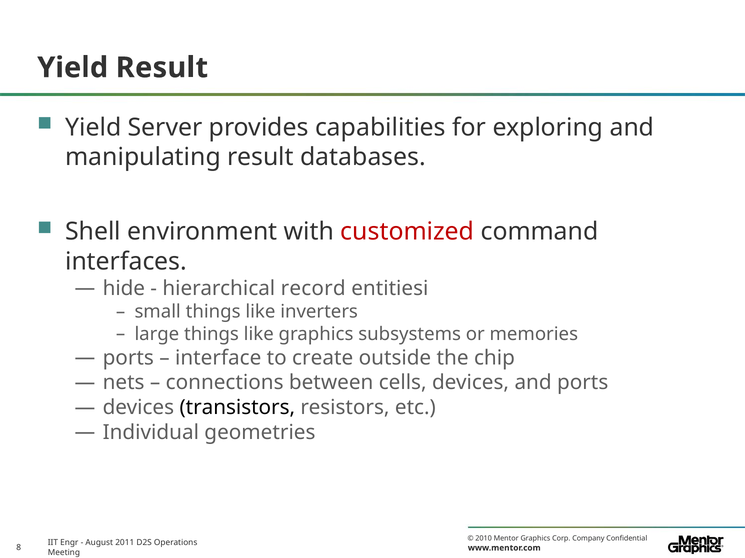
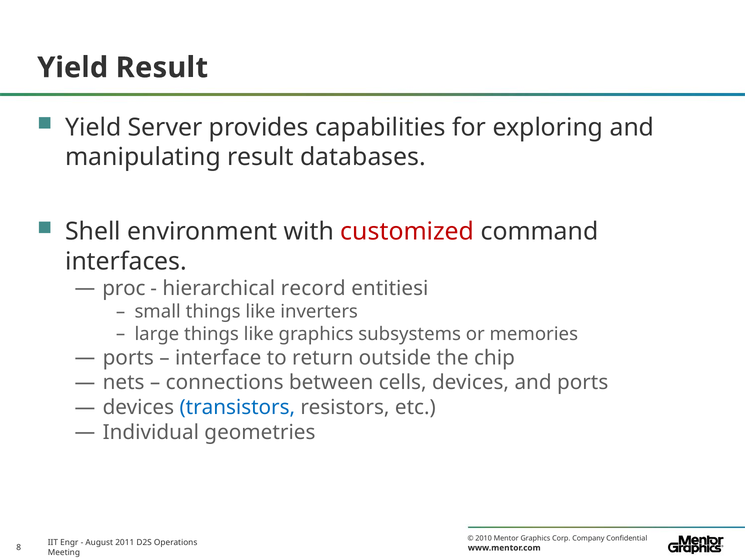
hide: hide -> proc (124, 289)
create: create -> return (323, 358)
transistors colour: black -> blue (237, 408)
